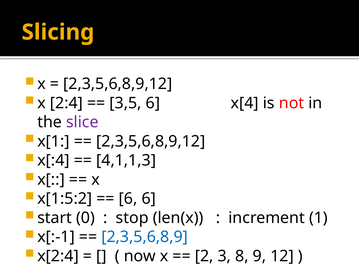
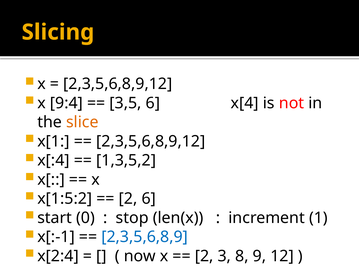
2:4: 2:4 -> 9:4 (66, 103)
slice colour: purple -> orange (82, 122)
4,1,1,3: 4,1,1,3 -> 1,3,5,2 (126, 161)
6: 6 -> 2 (128, 199)
